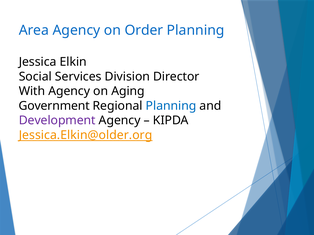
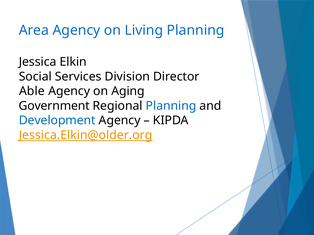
Order: Order -> Living (144, 30)
With: With -> Able (32, 91)
Development colour: purple -> blue (57, 121)
